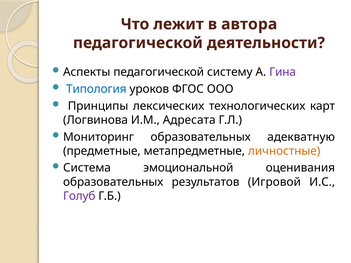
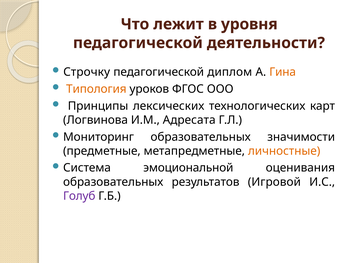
автора: автора -> уровня (249, 24)
Аспекты: Аспекты -> Строчку (87, 72)
систему: систему -> диплом (230, 72)
Гина colour: purple -> orange (283, 72)
Типология colour: blue -> orange (96, 89)
адекватную: адекватную -> значимости (301, 137)
